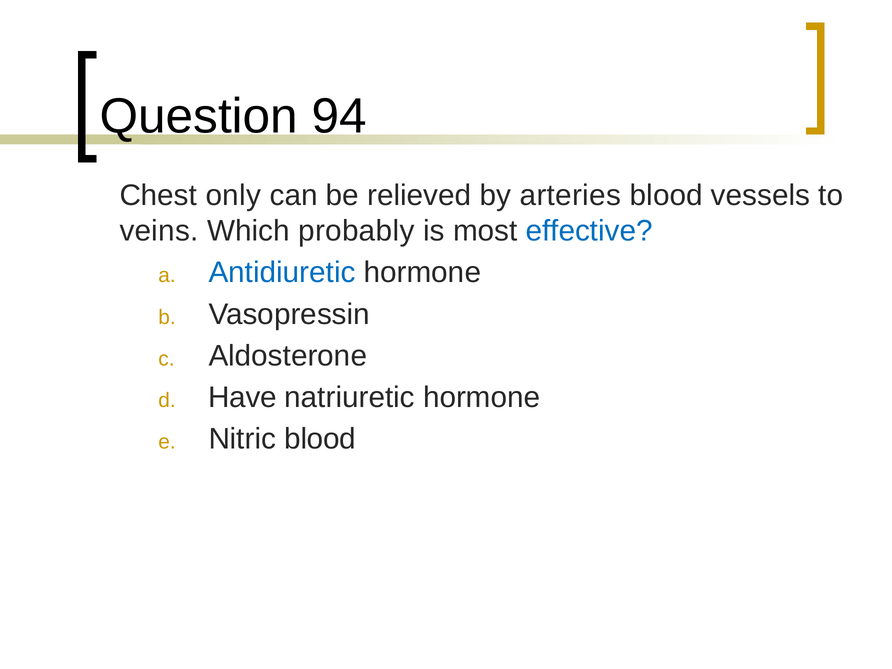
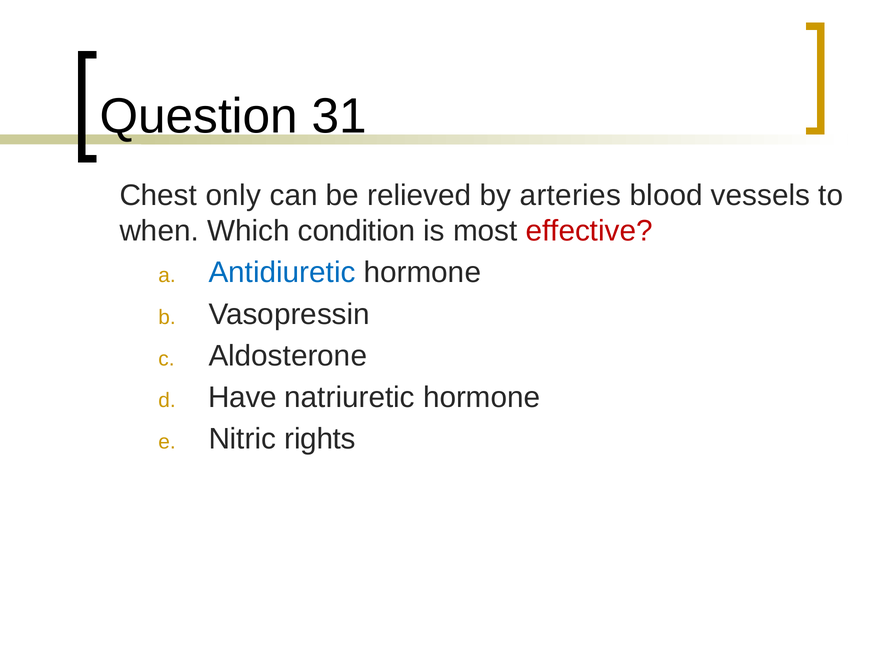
94: 94 -> 31 (339, 117)
veins: veins -> when (159, 231)
probably: probably -> condition (357, 231)
effective colour: blue -> red (589, 231)
Nitric blood: blood -> rights (320, 439)
